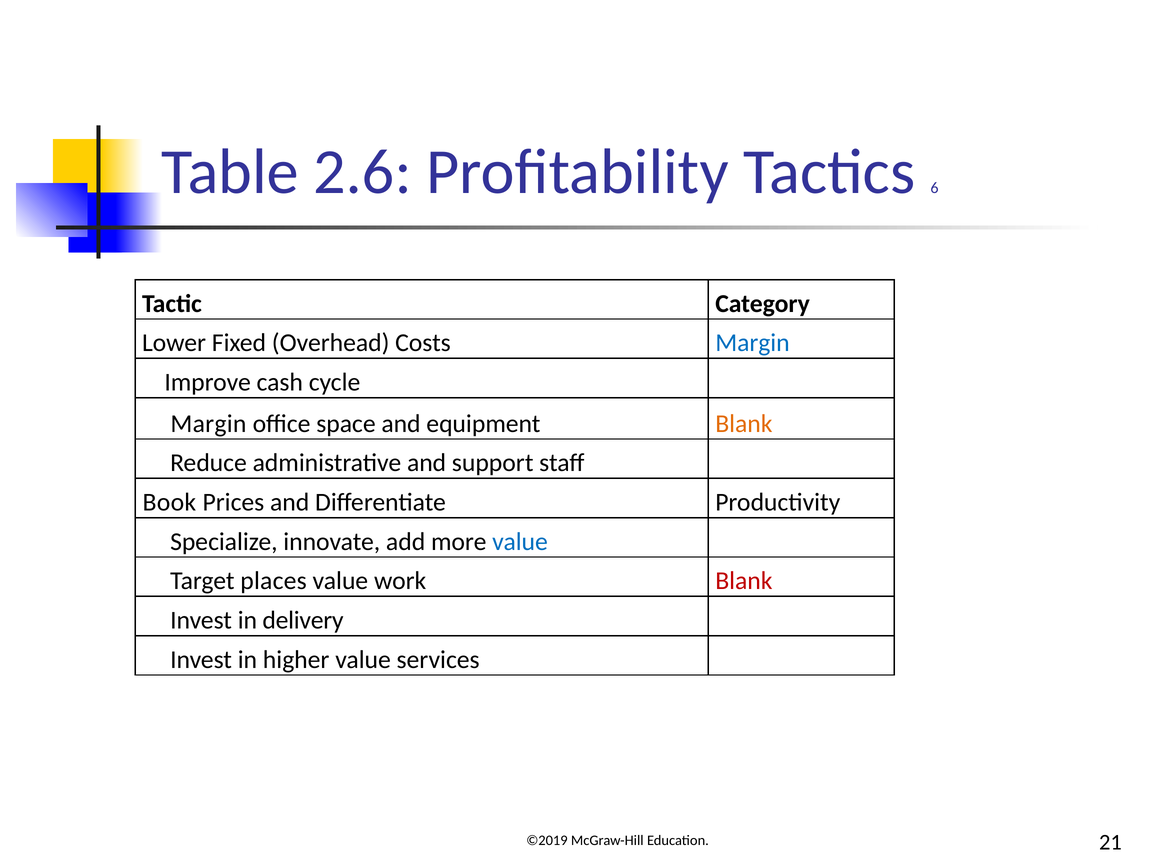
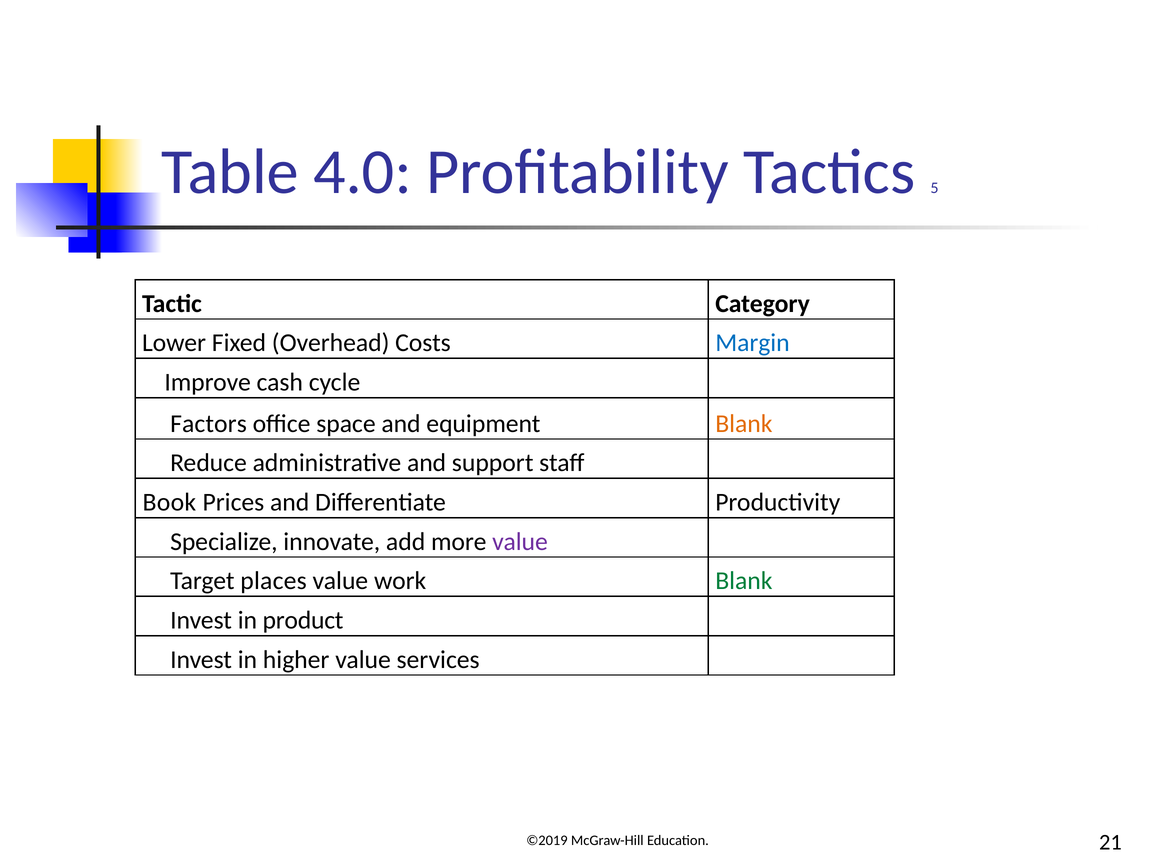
2.6: 2.6 -> 4.0 (362, 172)
6: 6 -> 5 (935, 188)
Margin: Margin -> Factors (208, 424)
value colour: blue -> purple (520, 542)
Blank colour: red -> green (744, 581)
delivery: delivery -> product (303, 621)
